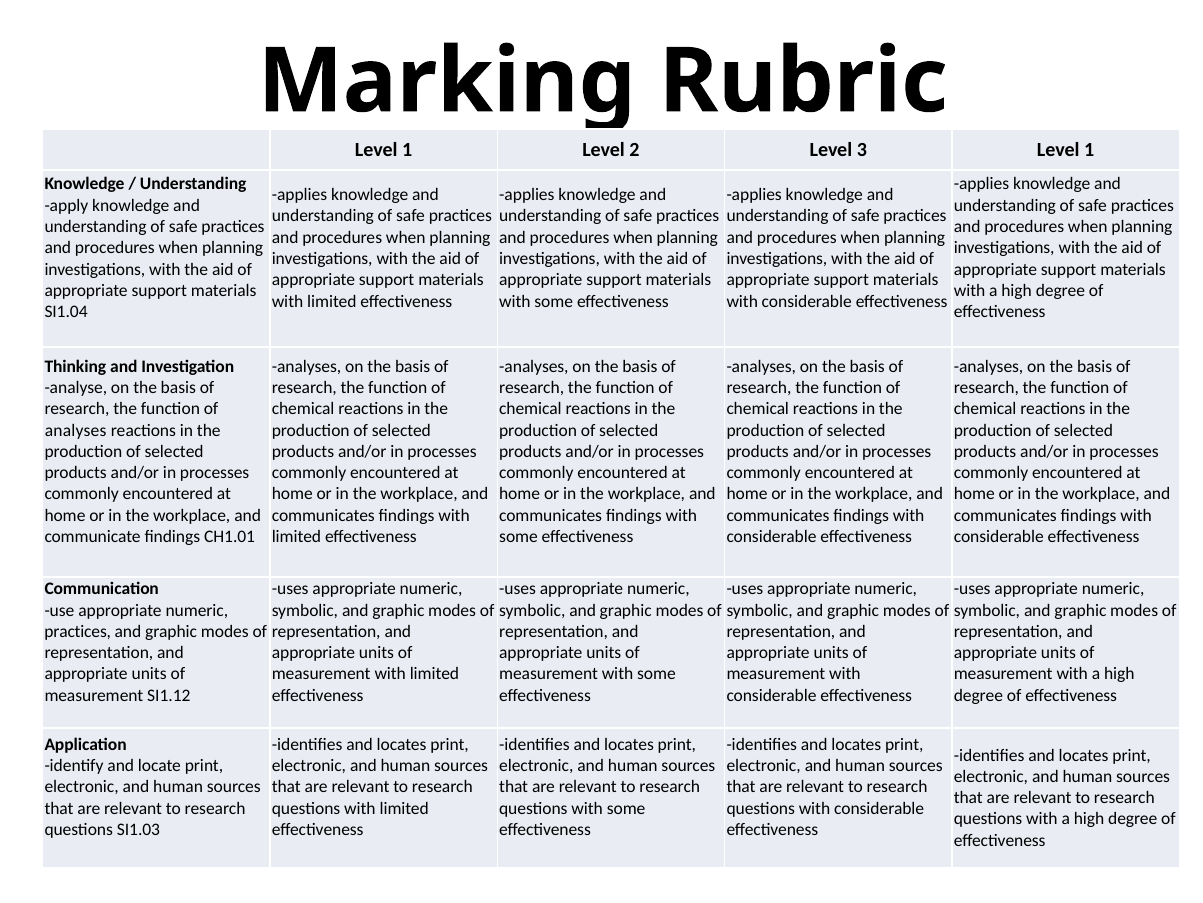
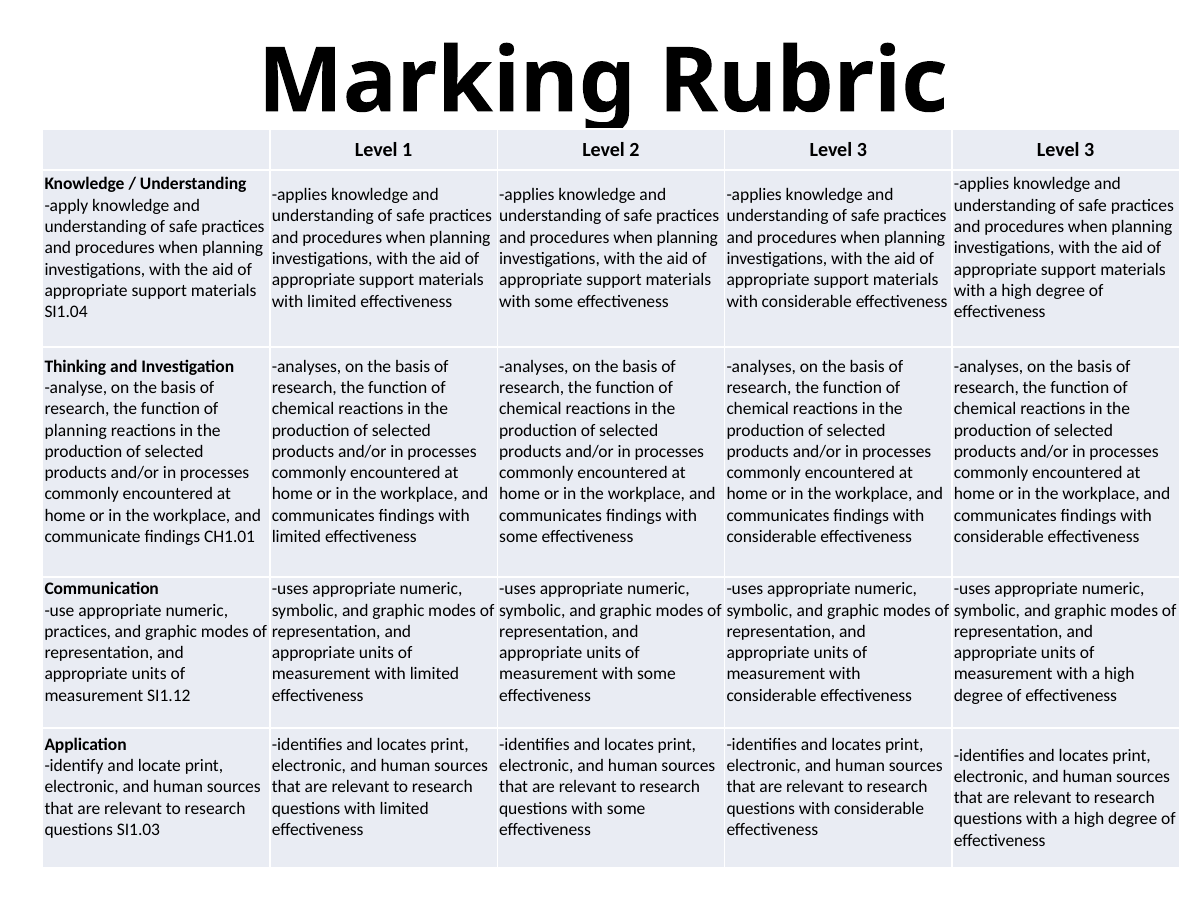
1: 1 -> 3 (1089, 150)
analyses: analyses -> planning (76, 430)
